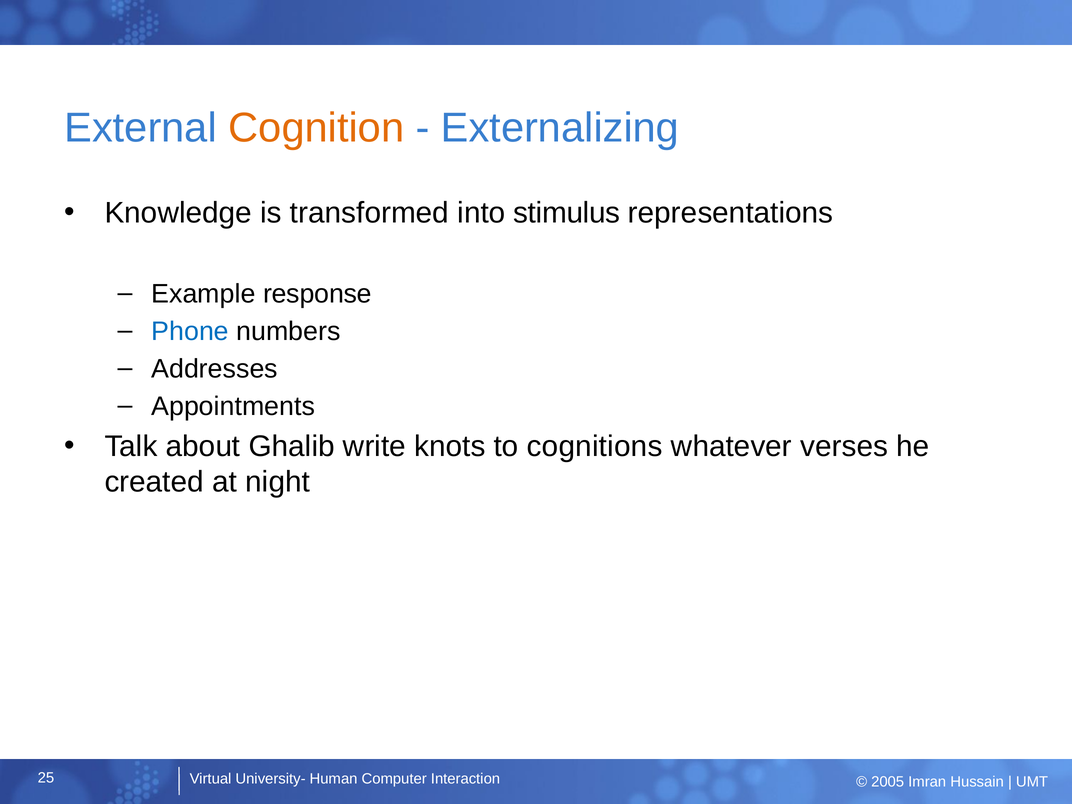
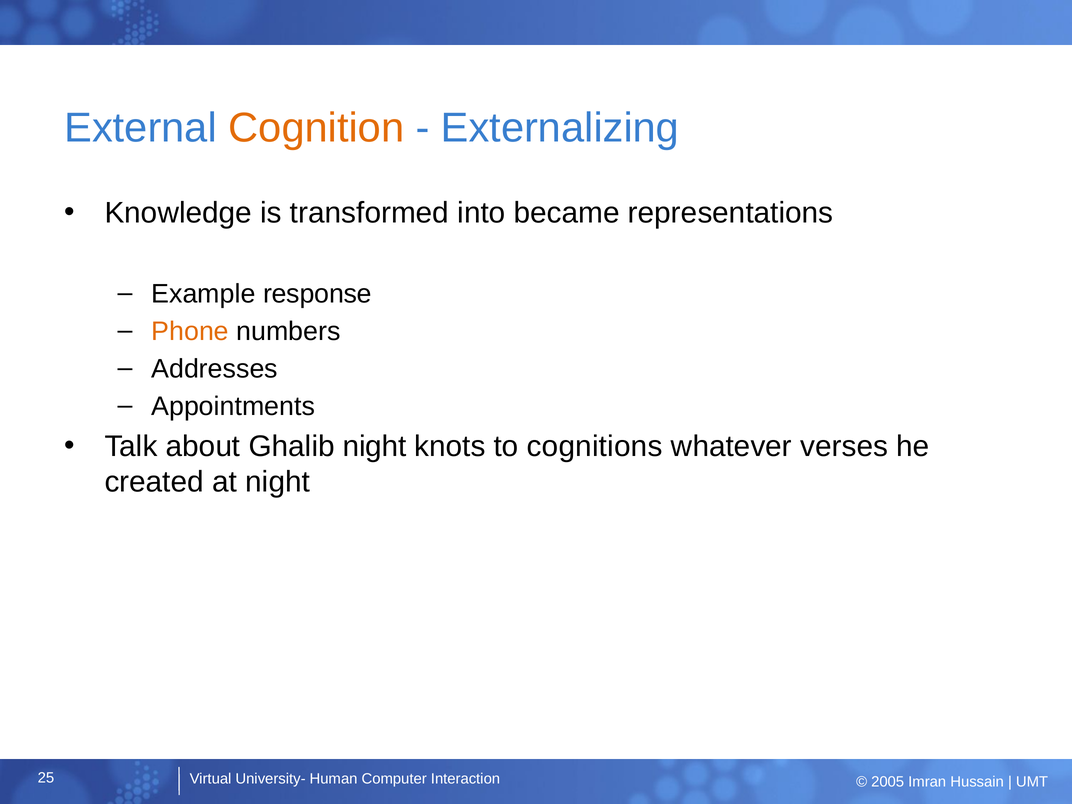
stimulus: stimulus -> became (567, 213)
Phone colour: blue -> orange (190, 331)
Ghalib write: write -> night (375, 446)
